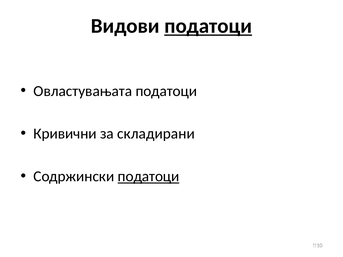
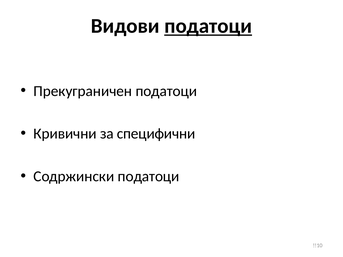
Овластувањата: Овластувањата -> Прекуграничен (83, 91)
складирани: складирани -> специфични (156, 134)
податоци underline: present -> none (149, 177)
